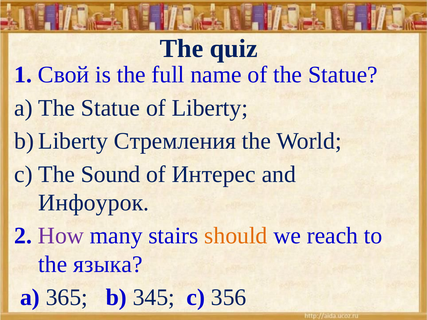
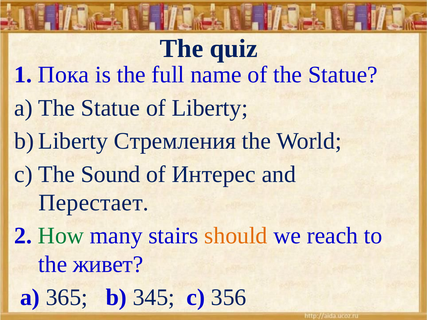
Свой: Свой -> Пока (64, 75)
Инфоурок: Инфоурок -> Перестает (94, 203)
How colour: purple -> green (61, 236)
языка: языка -> живет (108, 264)
